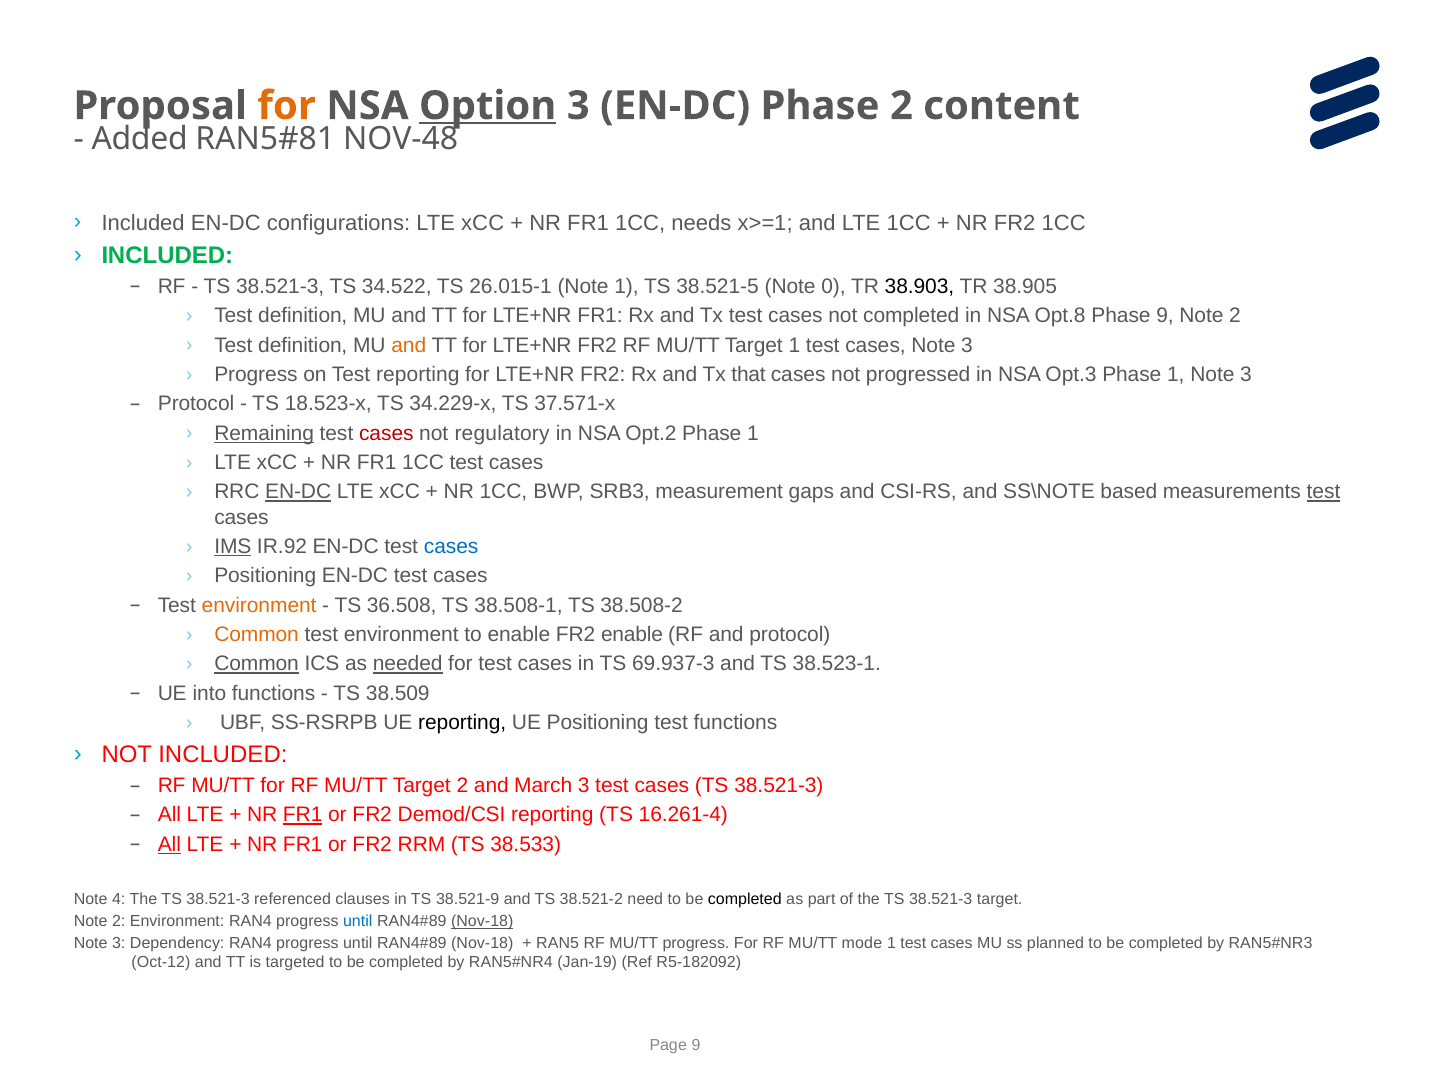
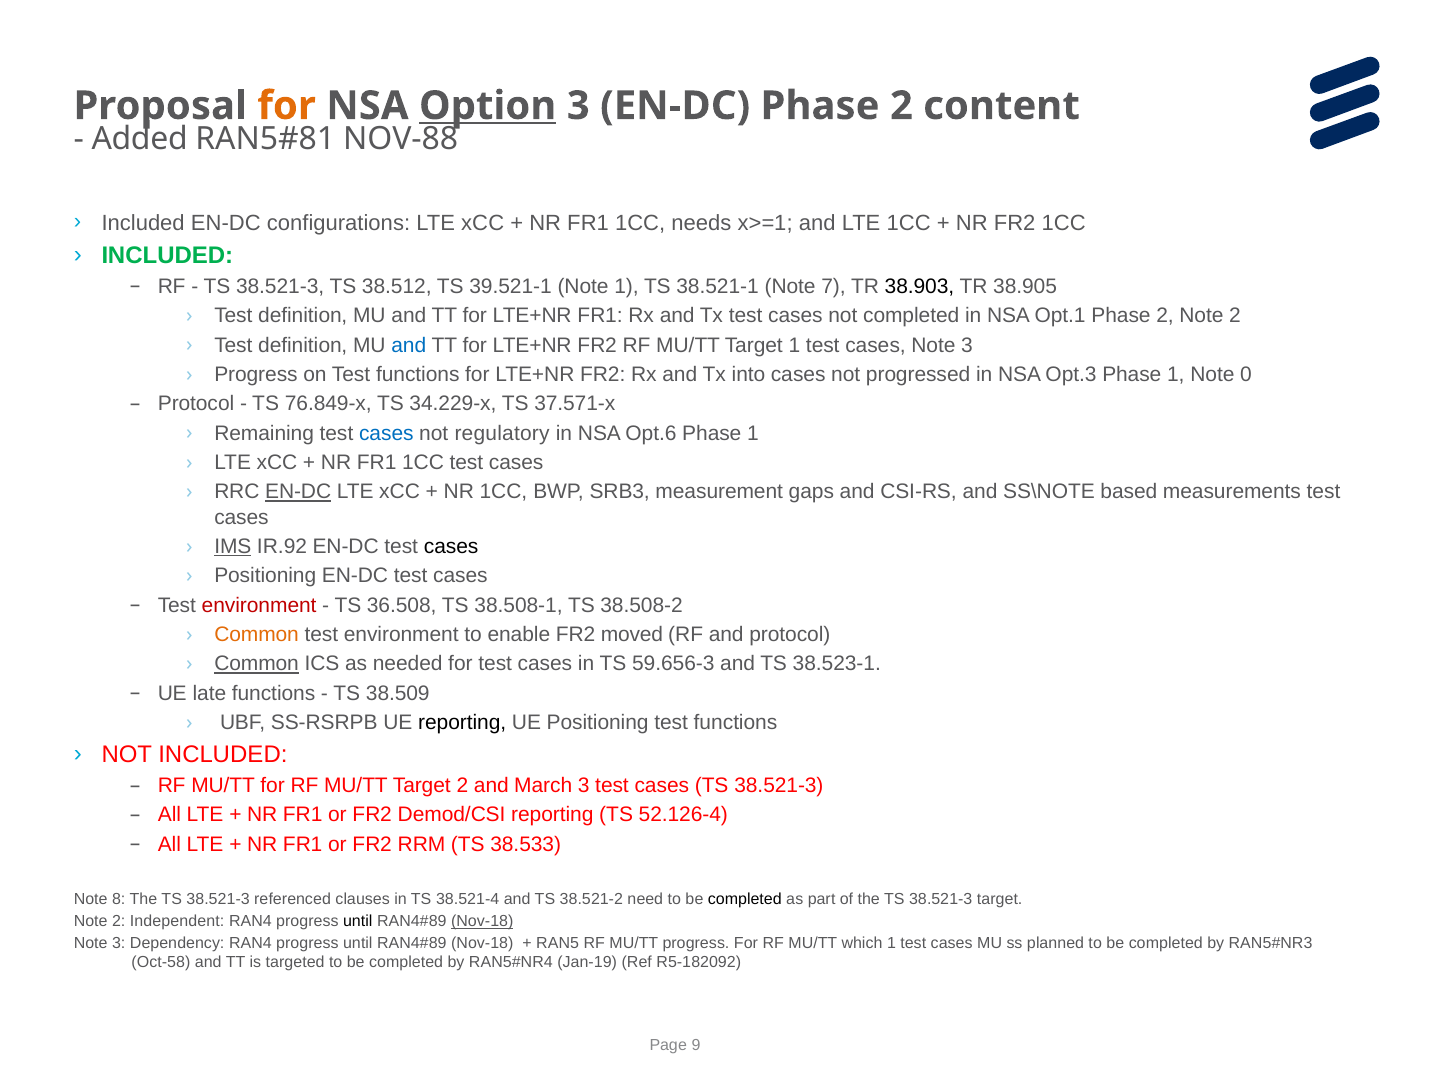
NOV-48: NOV-48 -> NOV-88 (401, 139)
34.522: 34.522 -> 38.512 (397, 286)
26.015-1: 26.015-1 -> 39.521-1 (511, 286)
38.521-5: 38.521-5 -> 38.521-1 (718, 286)
0: 0 -> 7 (834, 286)
Opt.8: Opt.8 -> Opt.1 (1060, 316)
9: 9 -> 2 (1165, 316)
and colour: orange -> blue (409, 345)
on Test reporting: reporting -> functions (418, 375)
that: that -> into (748, 375)
1 Note 3: 3 -> 0 (1246, 375)
18.523-x: 18.523-x -> 76.849-x (328, 404)
Remaining underline: present -> none (264, 433)
cases colour: red -> blue (386, 433)
Opt.2: Opt.2 -> Opt.6 (651, 433)
test underline: present -> none (1324, 492)
cases colour: blue -> black (451, 547)
environment colour: orange -> red (259, 605)
FR2 enable: enable -> moved (632, 635)
needed underline: present -> none (408, 664)
69.937-3: 69.937-3 -> 59.656-3 (673, 664)
into: into -> late (209, 693)
FR1 underline: present -> none (303, 815)
16.261-4: 16.261-4 -> 52.126-4 (683, 815)
All underline: present -> none (169, 844)
4: 4 -> 8 (119, 899)
38.521-9: 38.521-9 -> 38.521-4 (468, 899)
2 Environment: Environment -> Independent (177, 921)
until colour: blue -> black (358, 921)
mode: mode -> which (862, 943)
Oct-12: Oct-12 -> Oct-58 (161, 963)
